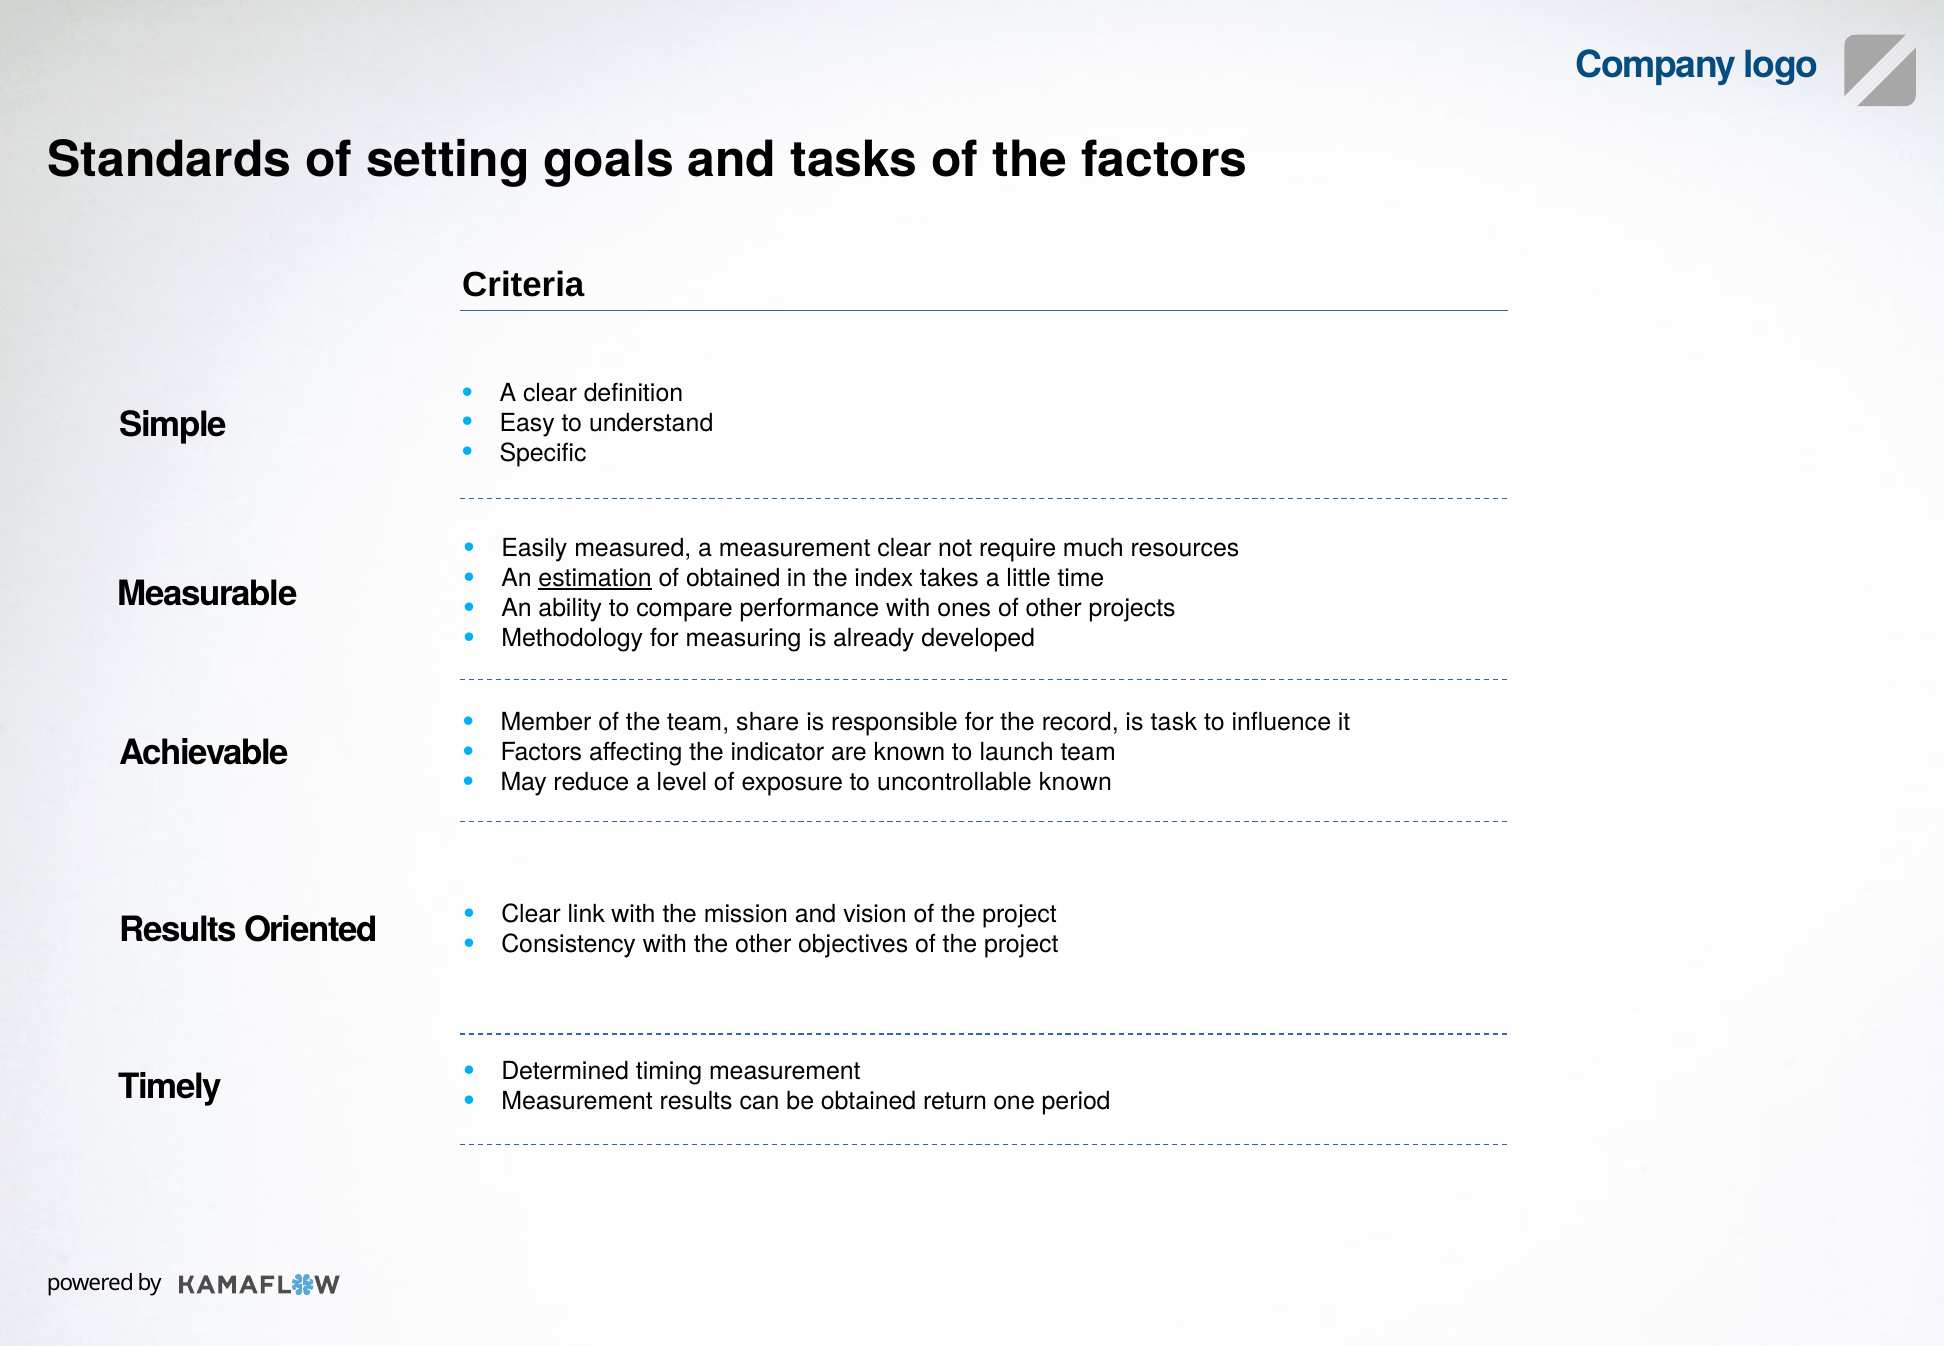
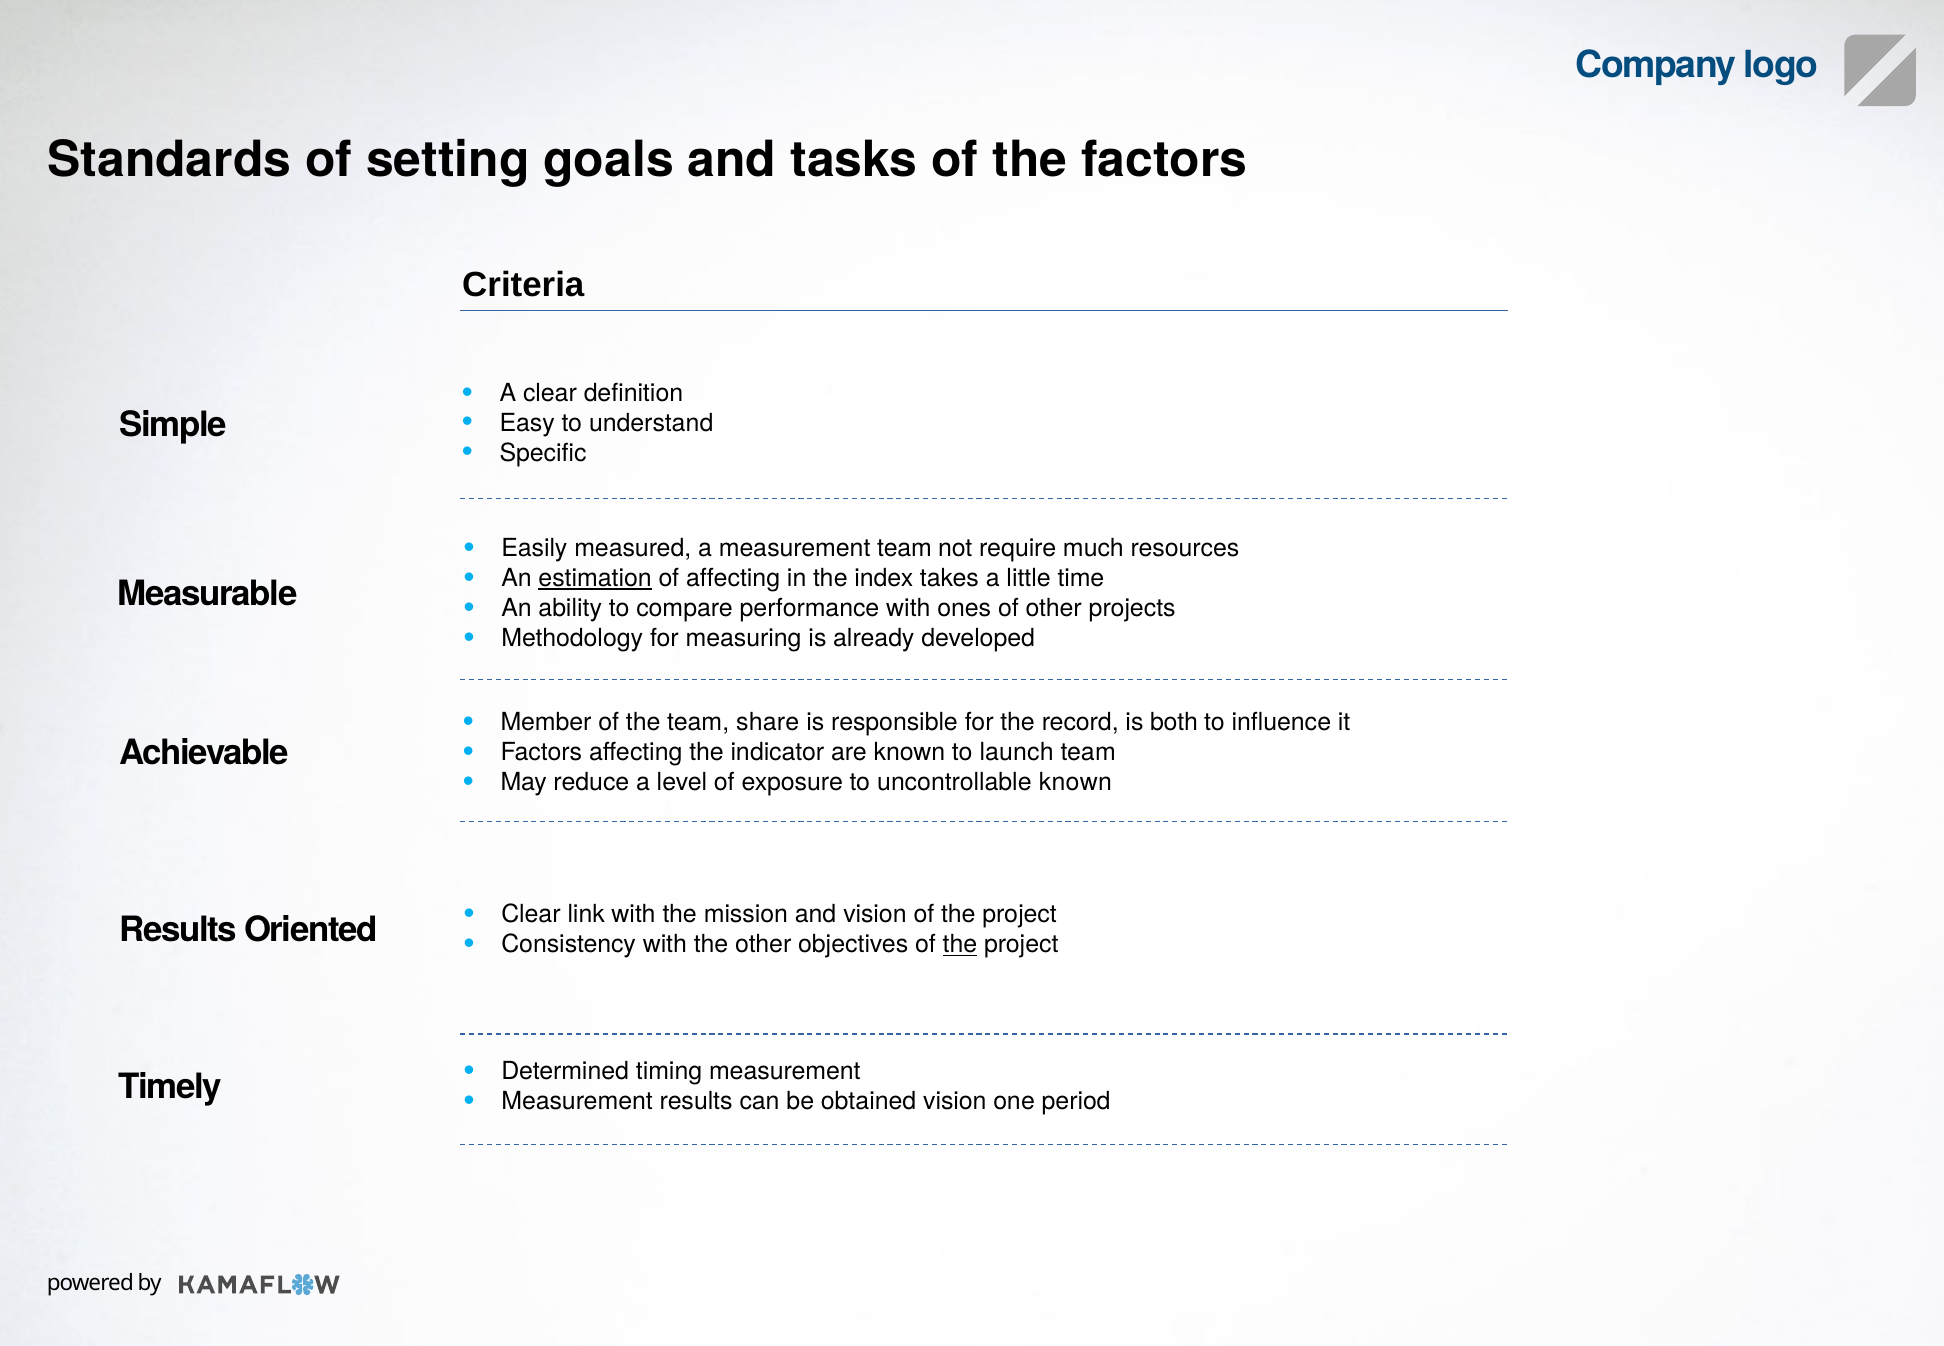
measurement clear: clear -> team (904, 548)
of obtained: obtained -> affecting (733, 578)
task: task -> both (1174, 722)
the underline: none -> present (960, 944)
obtained return: return -> vision (955, 1101)
